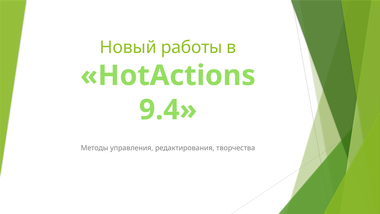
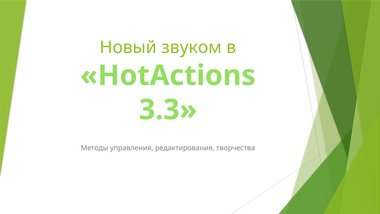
работы: работы -> звуком (192, 47)
9.4: 9.4 -> 3.3 (168, 110)
